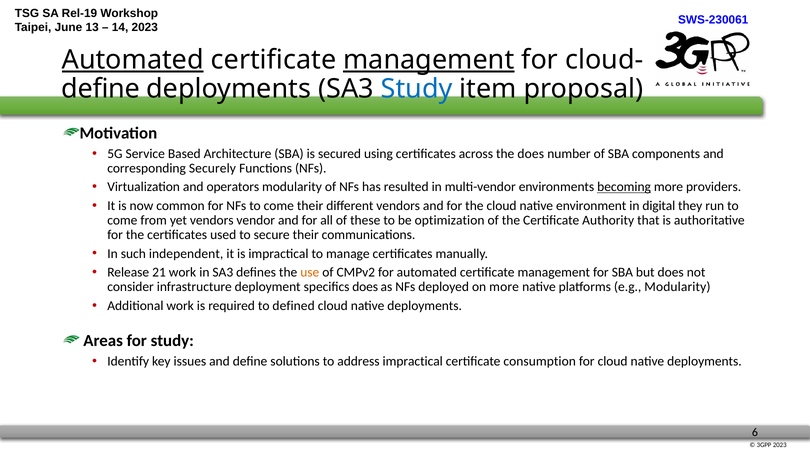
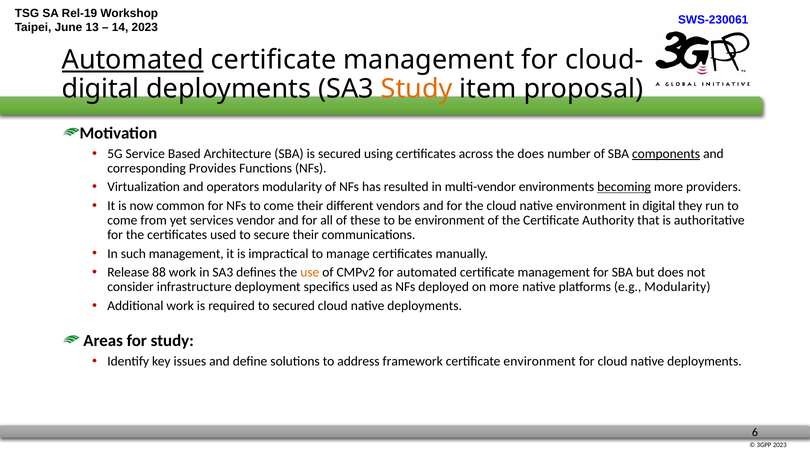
management underline: present -> none (429, 60)
define: define -> digital (101, 89)
Study colour: blue -> orange (417, 89)
components underline: none -> present (666, 154)
Securely: Securely -> Provides (212, 169)
yet vendors: vendors -> services (212, 221)
be optimization: optimization -> environment (450, 221)
such independent: independent -> management (186, 254)
21: 21 -> 88 (159, 273)
specifics does: does -> used (365, 287)
to defined: defined -> secured (294, 306)
address impractical: impractical -> framework (413, 362)
certificate consumption: consumption -> environment (540, 362)
